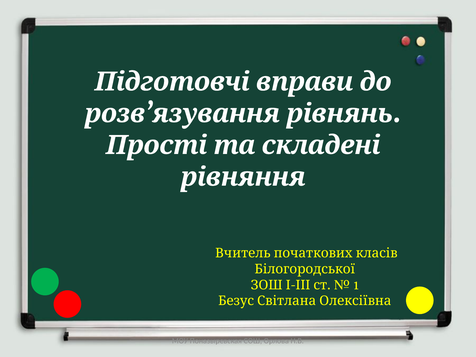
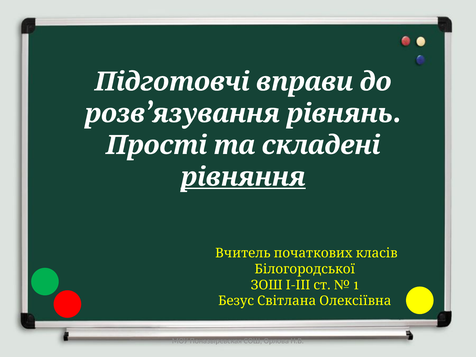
рівняння underline: none -> present (243, 177)
